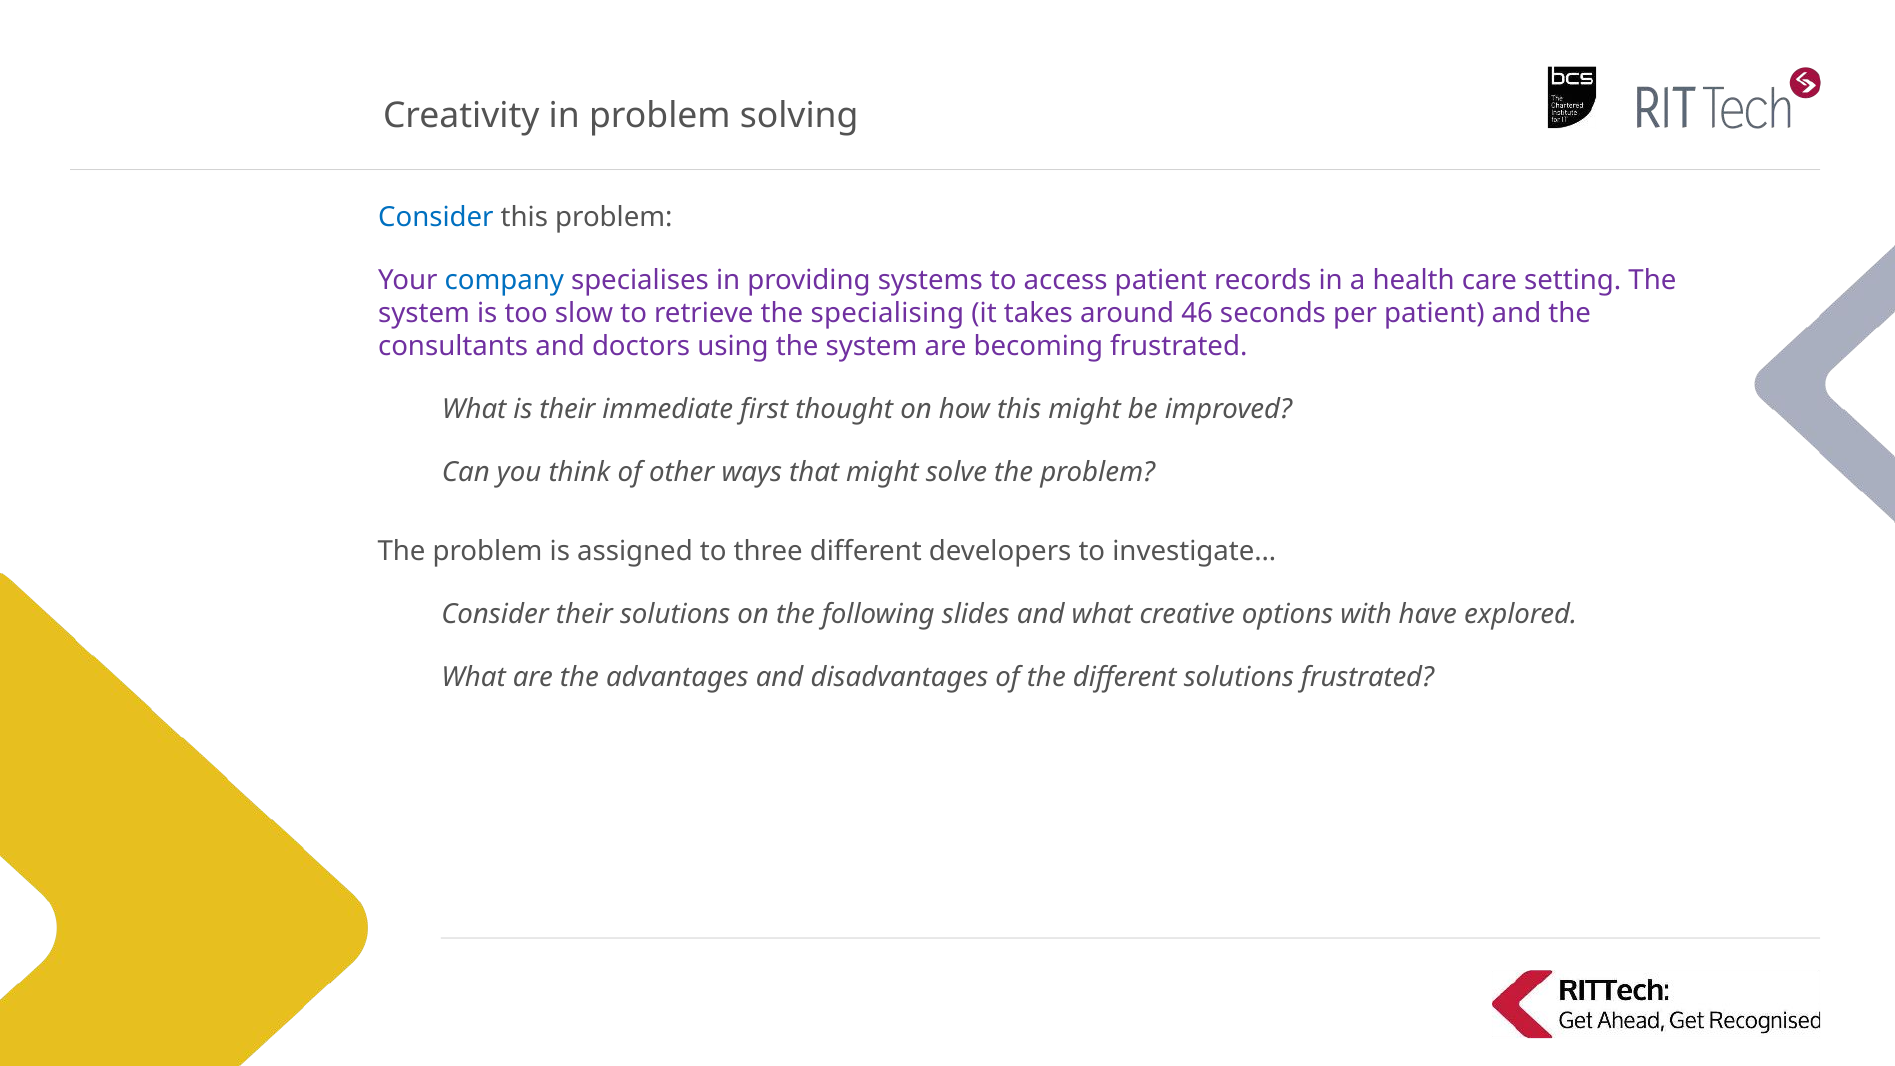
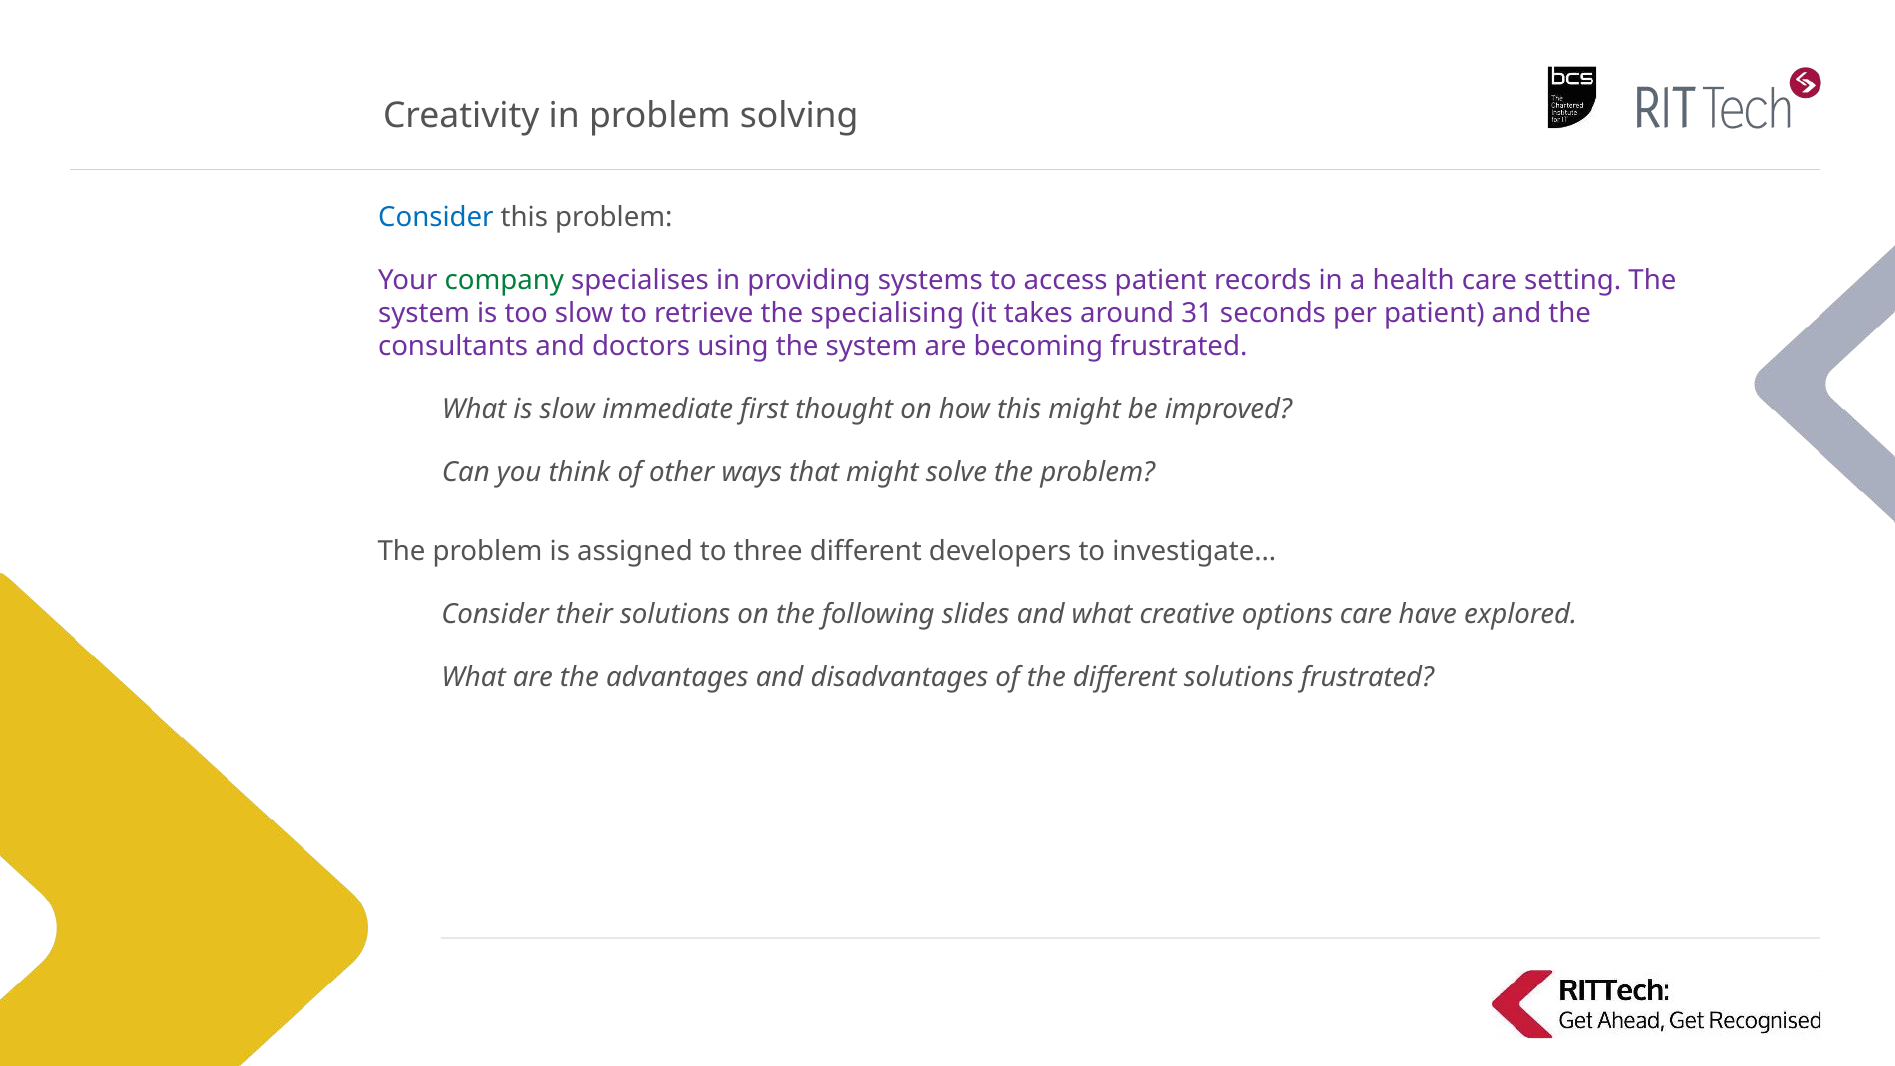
company colour: blue -> green (504, 280)
46: 46 -> 31 (1197, 313)
is their: their -> slow (567, 409)
options with: with -> care (1366, 614)
